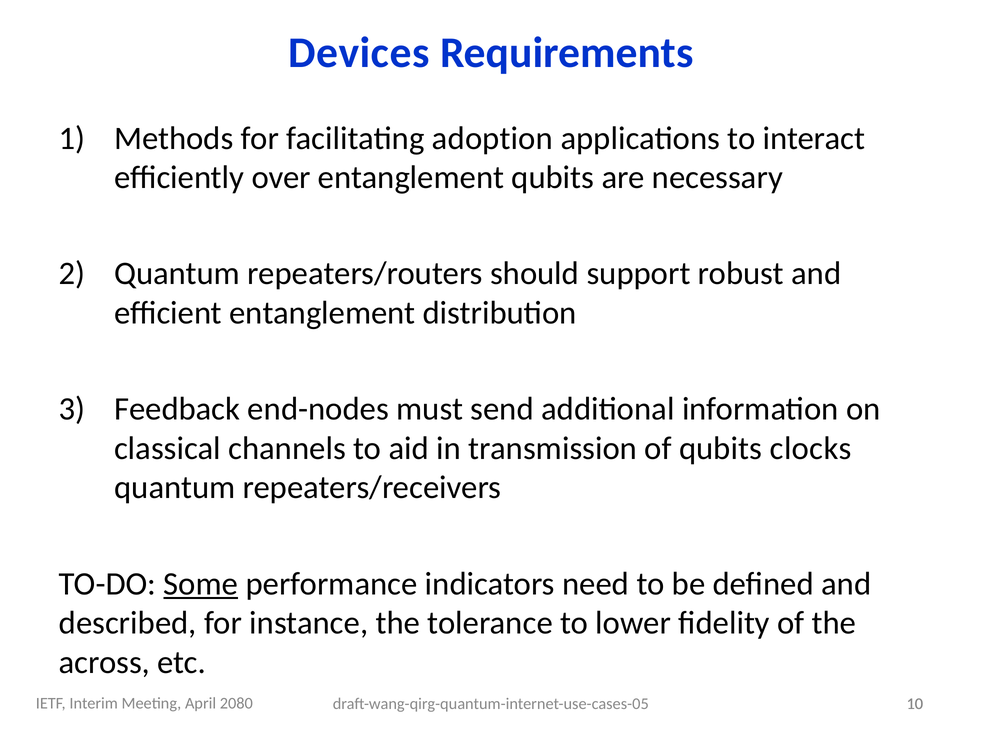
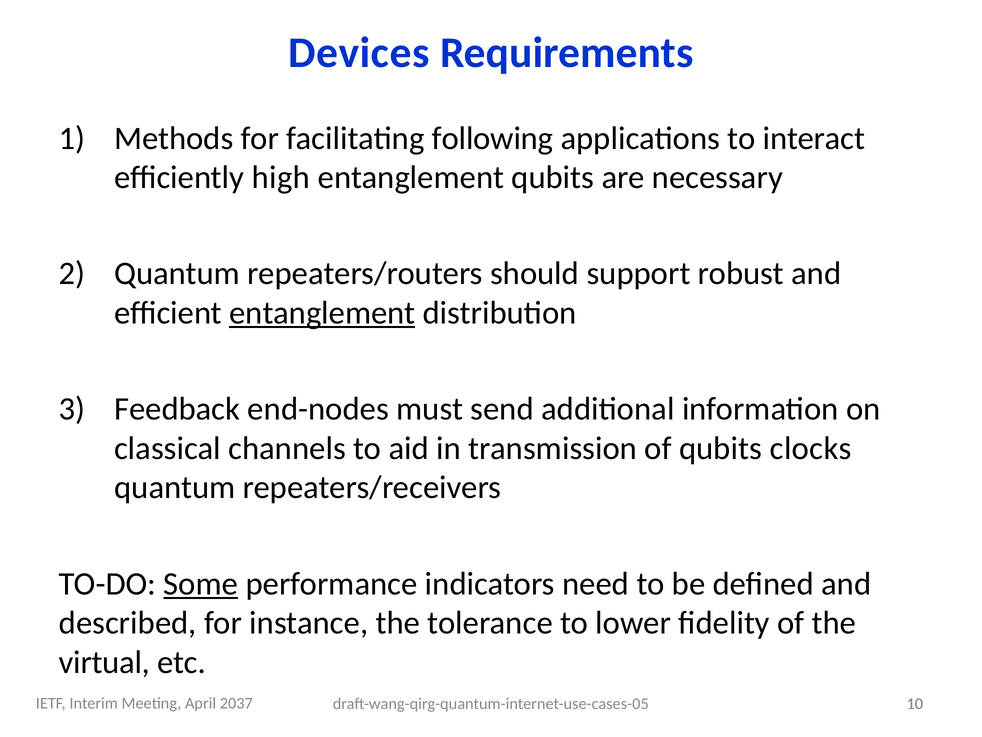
adoption: adoption -> following (493, 138)
over: over -> high (281, 177)
entanglement underline: none -> present (322, 313)
across: across -> virtual (105, 662)
2080: 2080 -> 2037 (236, 703)
